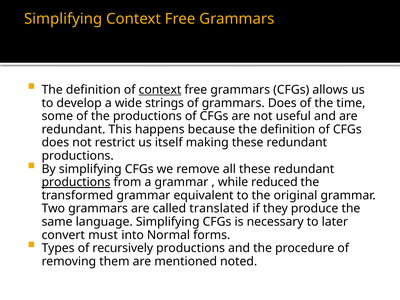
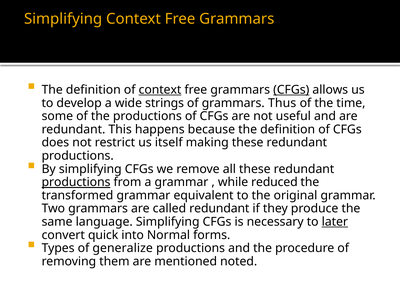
CFGs underline: none -> present (291, 90)
grammars Does: Does -> Thus (282, 103)
called translated: translated -> redundant (219, 209)
later underline: none -> present (335, 222)
must: must -> quick (103, 235)
recursively: recursively -> generalize (123, 248)
